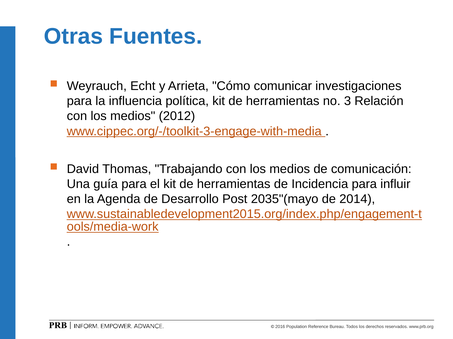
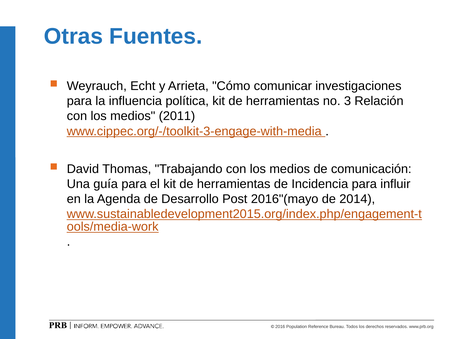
2012: 2012 -> 2011 (177, 116)
2035"(mayo: 2035"(mayo -> 2016"(mayo (285, 199)
